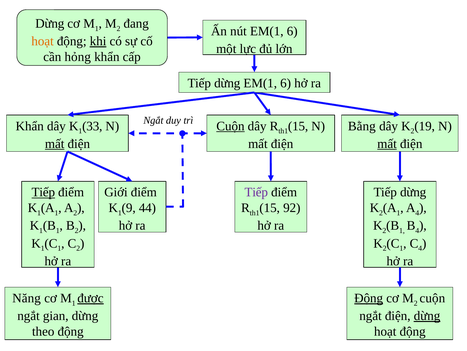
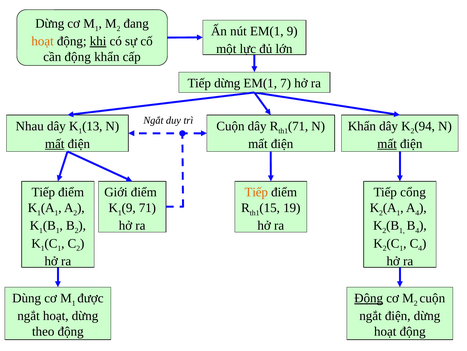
nút EM(1 6: 6 -> 9 (292, 31)
cần hỏng: hỏng -> động (78, 57)
6: 6 -> 7 (286, 83)
Khẩn: Khẩn -> Nhau (30, 126)
33: 33 -> 13 (92, 126)
Cuộn underline: present -> none (230, 126)
15: 15 -> 71 (298, 126)
Bằng: Bằng -> Khẩn (362, 126)
19: 19 -> 94 (425, 126)
Tiếp underline: present -> none (43, 192)
Tiếp colour: purple -> orange (256, 192)
dừng: dừng -> cổng (413, 192)
44: 44 -> 71 (147, 208)
92: 92 -> 19 (292, 208)
Năng: Năng -> Dùng (27, 298)
được underline: present -> none (90, 298)
ngắt gian: gian -> hoạt (56, 315)
dừng underline: present -> none (427, 315)
